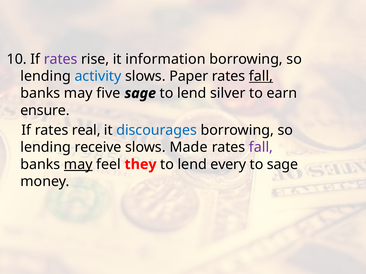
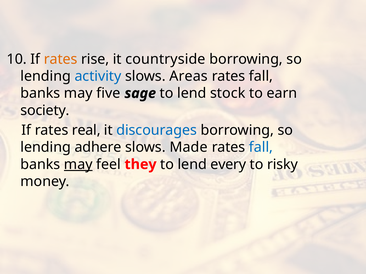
rates colour: purple -> orange (61, 59)
information: information -> countryside (166, 59)
Paper: Paper -> Areas (189, 76)
fall underline: present -> none (261, 76)
silver: silver -> stock (228, 93)
ensure: ensure -> society (45, 111)
receive: receive -> adhere (98, 148)
fall colour: purple -> blue (261, 148)
to sage: sage -> risky (282, 165)
